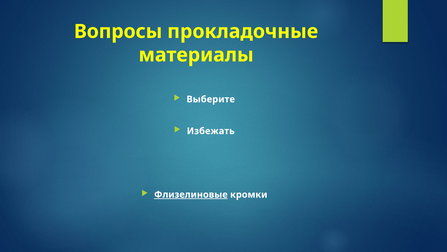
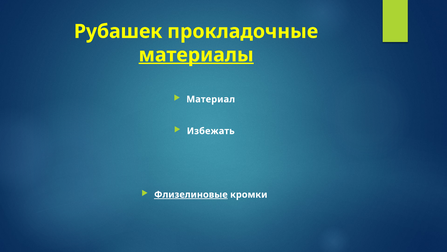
Вопросы: Вопросы -> Рубашек (118, 31)
материалы underline: none -> present (196, 55)
Выберите: Выберите -> Материал (211, 99)
